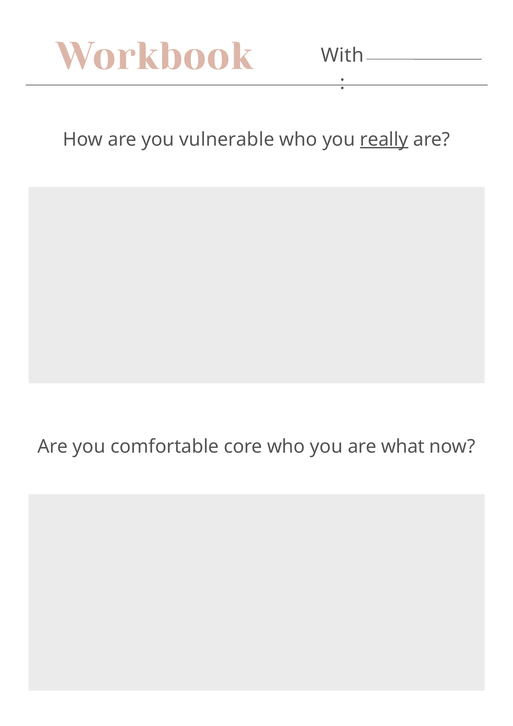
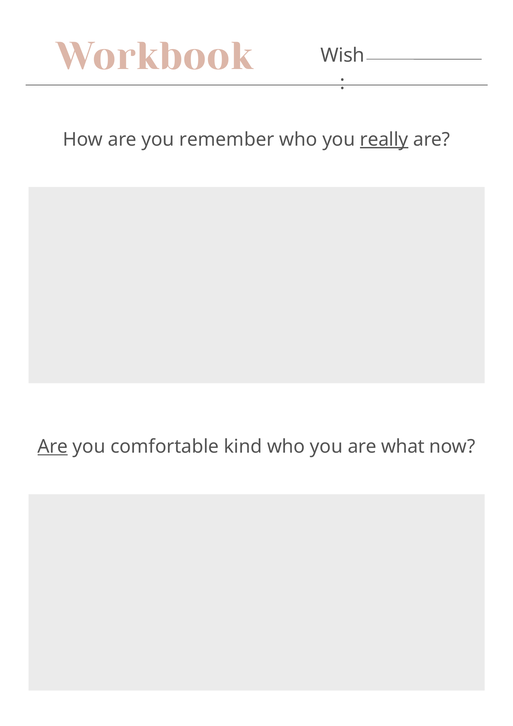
With: With -> Wish (343, 55)
vulnerable: vulnerable -> remember (227, 140)
Are underline: none -> present (53, 447)
core: core -> kind (243, 447)
